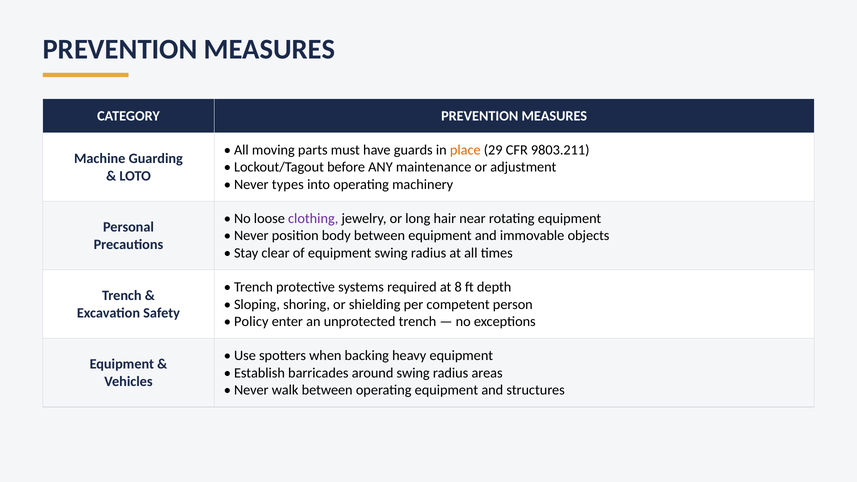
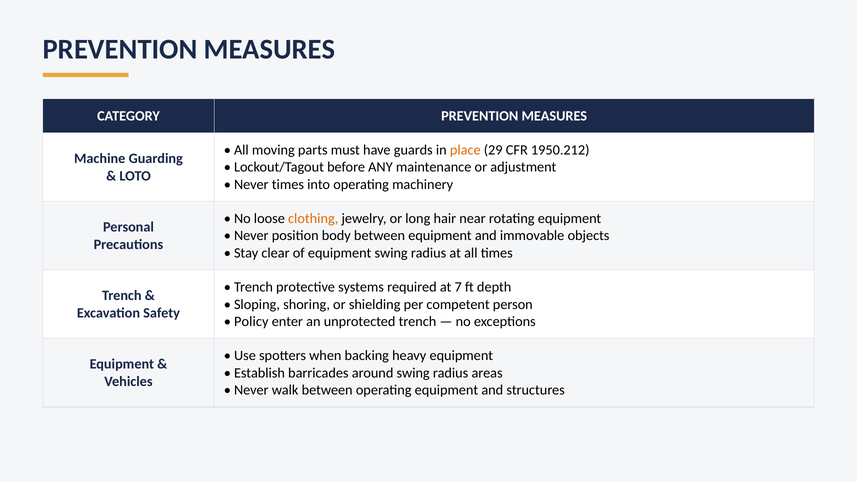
9803.211: 9803.211 -> 1950.212 (560, 150)
Never types: types -> times (288, 185)
clothing colour: purple -> orange (313, 218)
8: 8 -> 7 (458, 287)
